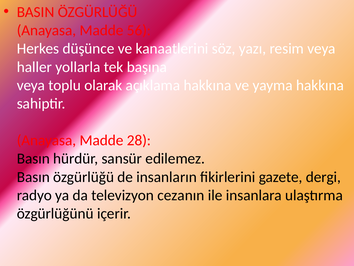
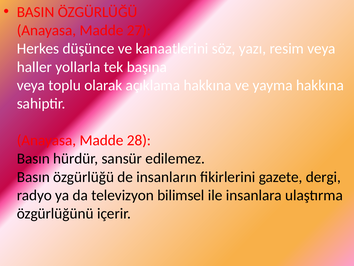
56: 56 -> 27 (139, 30)
cezanın: cezanın -> bilimsel (181, 195)
